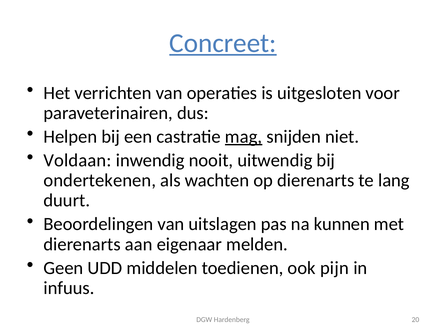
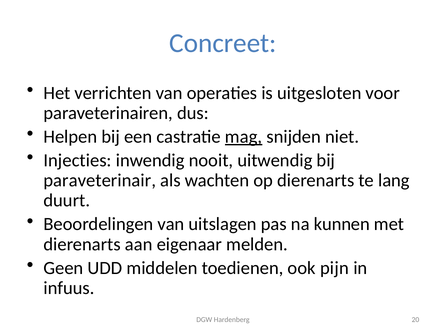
Concreet underline: present -> none (223, 43)
Voldaan: Voldaan -> Injecties (78, 160)
ondertekenen: ondertekenen -> paraveterinair (100, 180)
